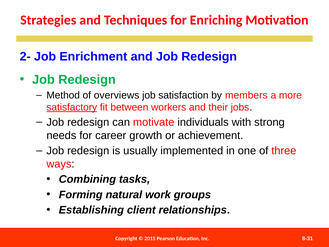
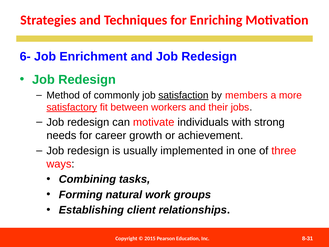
2-: 2- -> 6- (25, 57)
overviews: overviews -> commonly (117, 95)
satisfaction underline: none -> present (183, 95)
